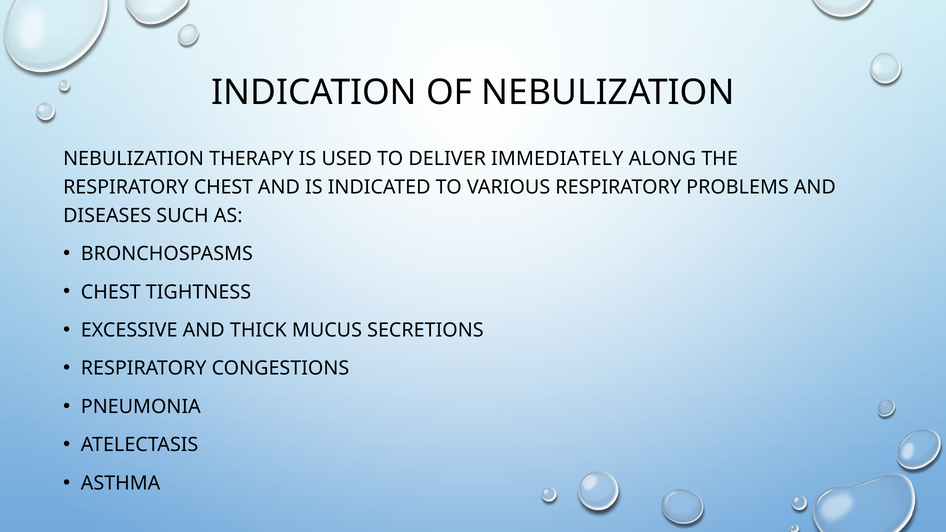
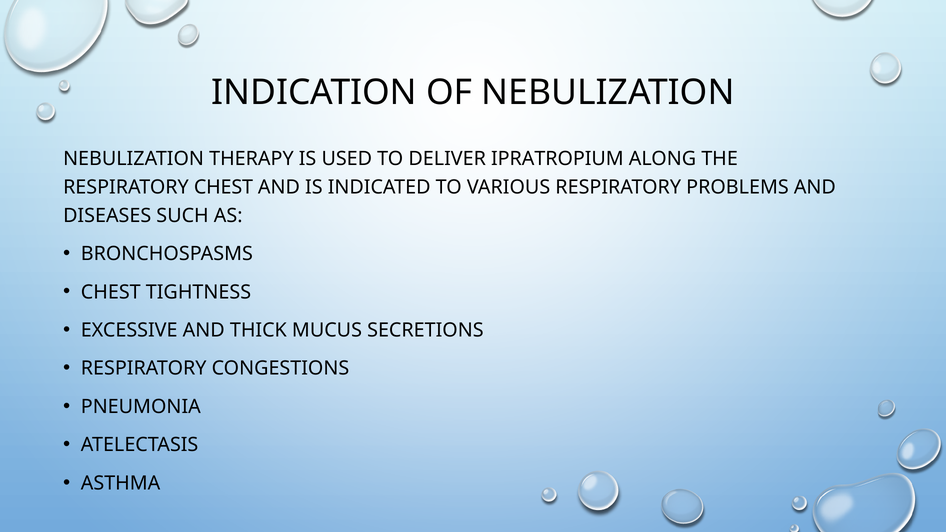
IMMEDIATELY: IMMEDIATELY -> IPRATROPIUM (557, 159)
